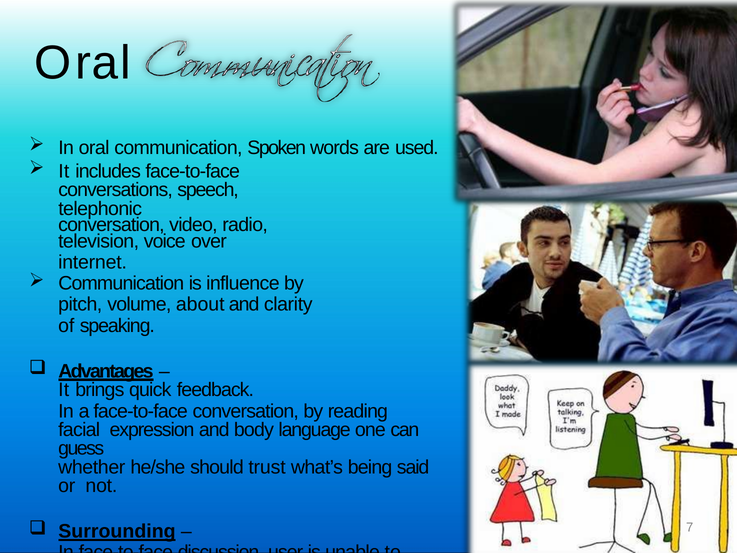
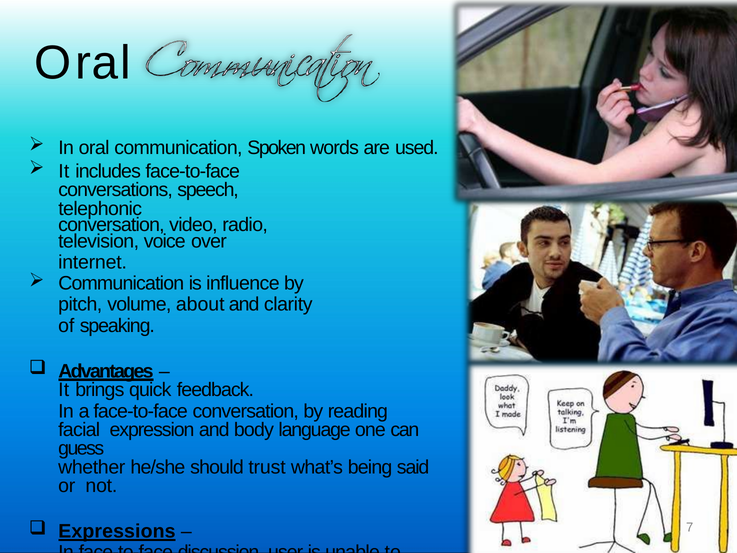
Surrounding: Surrounding -> Expressions (117, 532)
